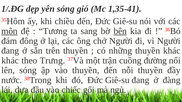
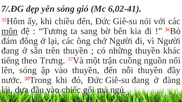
1/.ĐG: 1/.ĐG -> 7/.ĐG (13, 9)
1,35-41: 1,35-41 -> 6,02-41 (125, 9)
bên underline: present -> none (120, 31)
khác: khác -> tiếng (10, 61)
đường: đường -> nguồn (155, 61)
